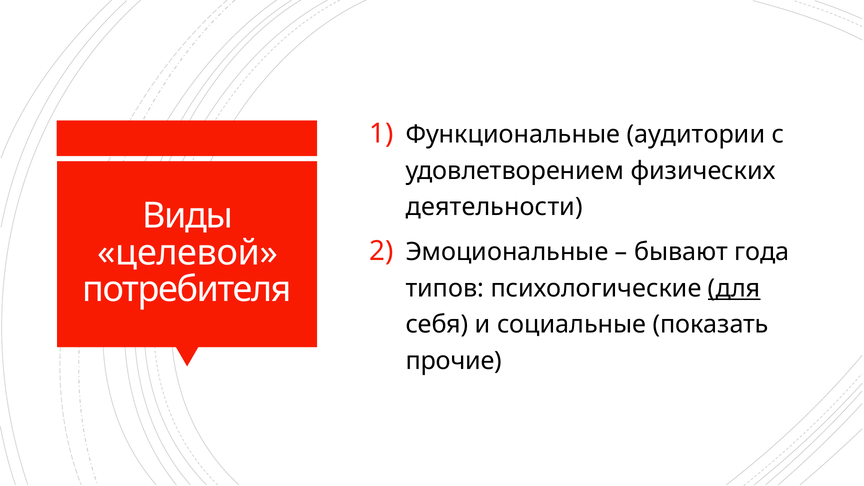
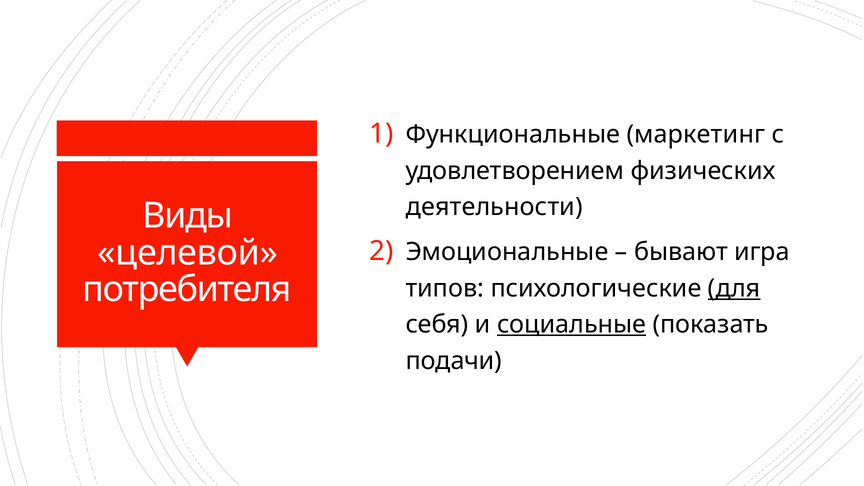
аудитории: аудитории -> маркетинг (696, 135)
года: года -> игра (762, 252)
социальные underline: none -> present (572, 325)
прочие: прочие -> подачи (454, 361)
